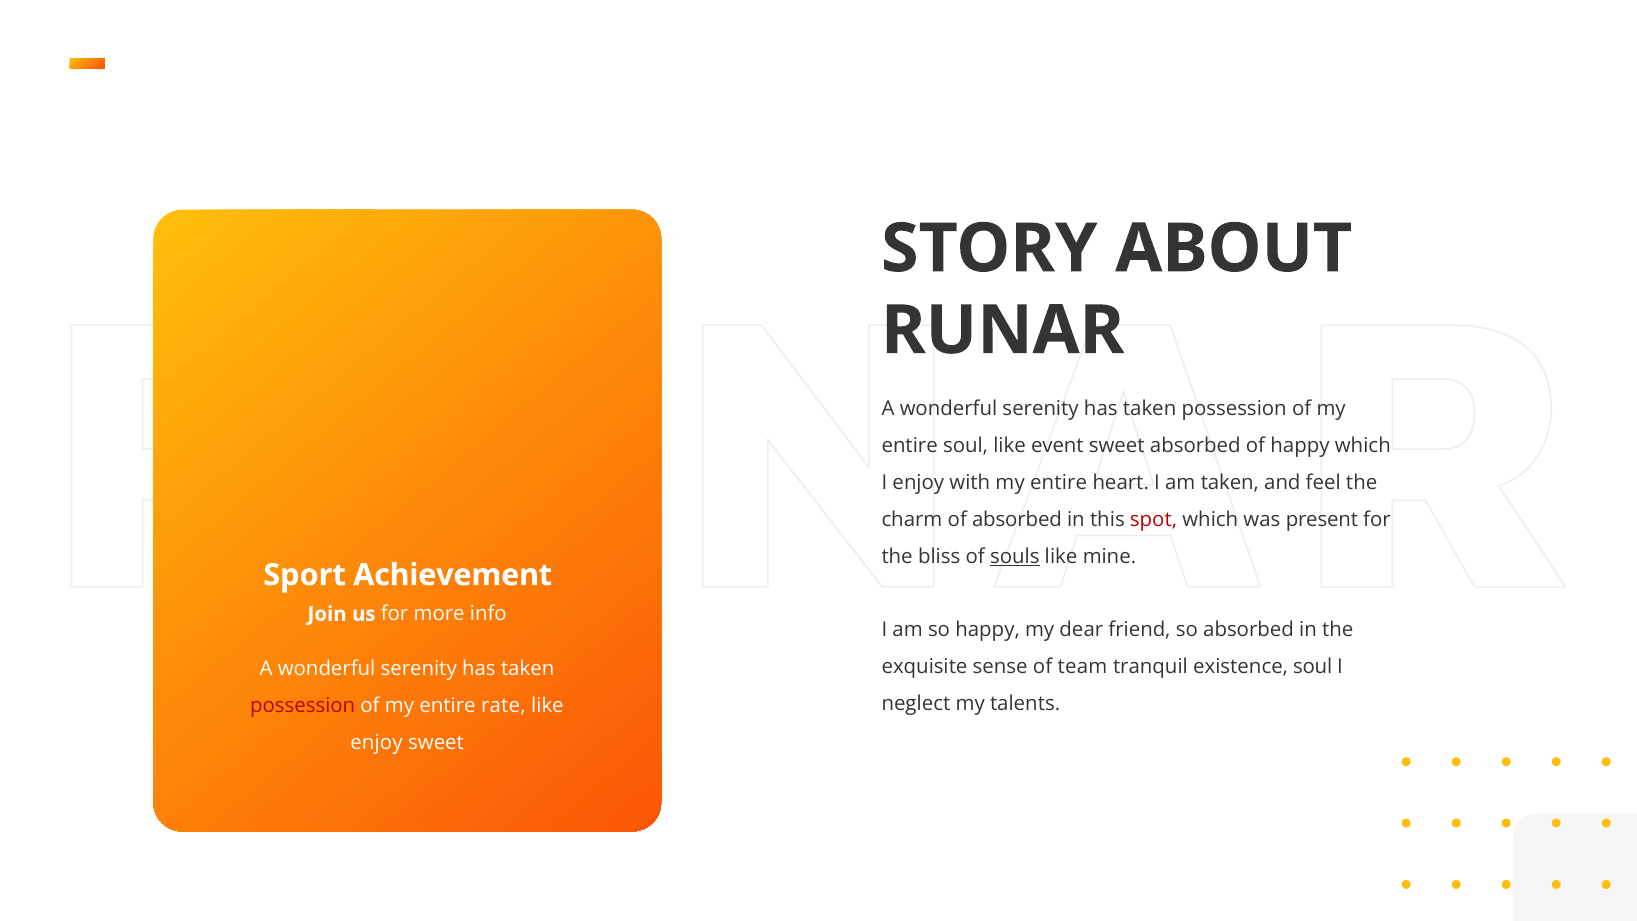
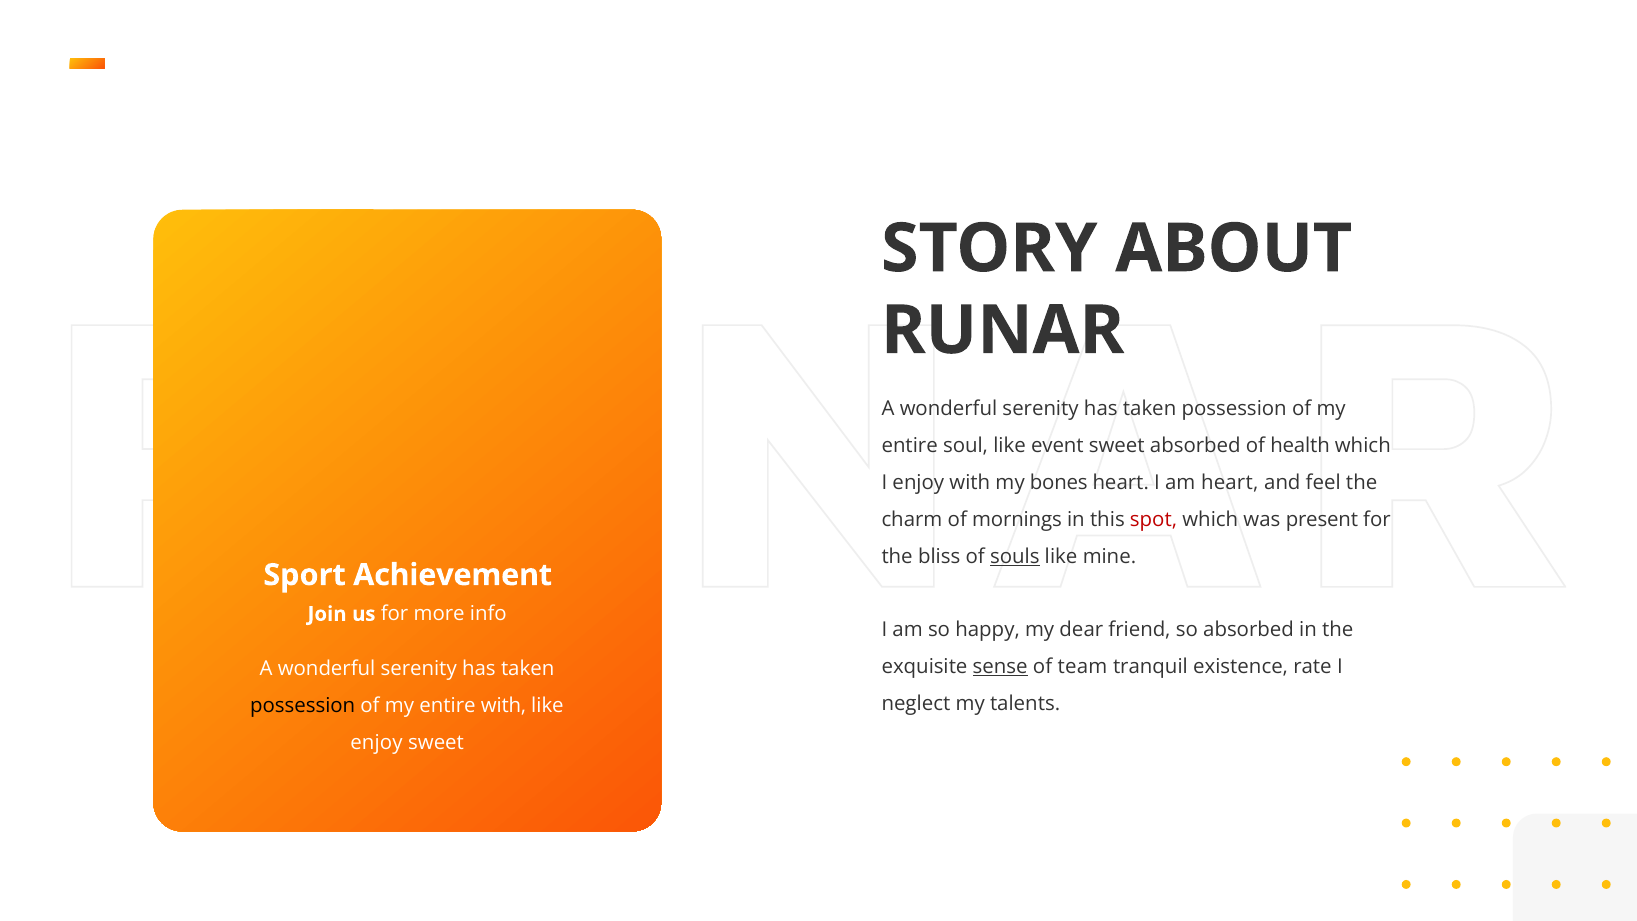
of happy: happy -> health (1300, 446)
entire: entire -> bones (1059, 483)
am taken: taken -> heart (1230, 483)
absorbed: absorbed -> mornings (1017, 520)
sense underline: none -> present (1000, 667)
existence soul: soul -> rate (1313, 667)
possession colour: red -> black (303, 706)
entire rate: rate -> with (504, 706)
